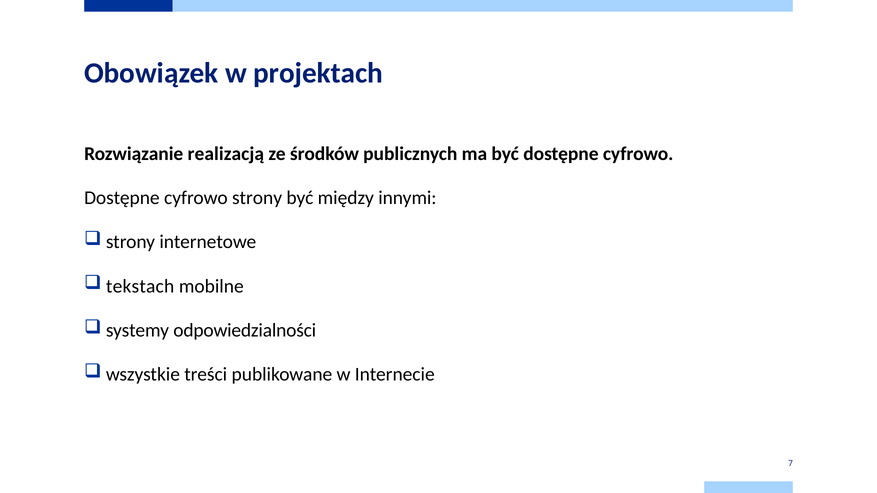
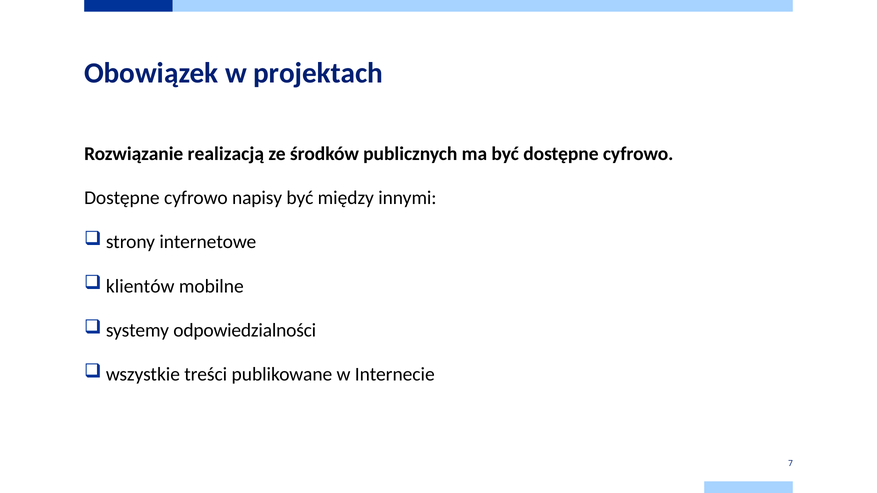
cyfrowo strony: strony -> napisy (257, 198)
tekstach: tekstach -> klientów (140, 286)
